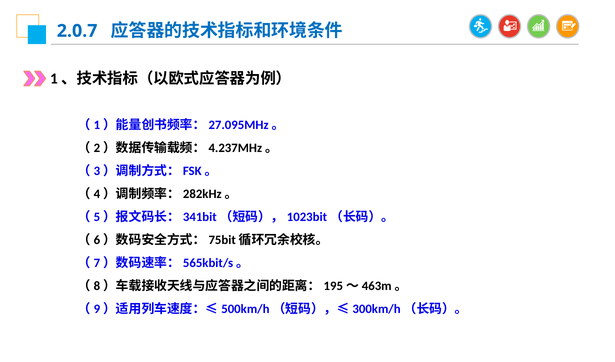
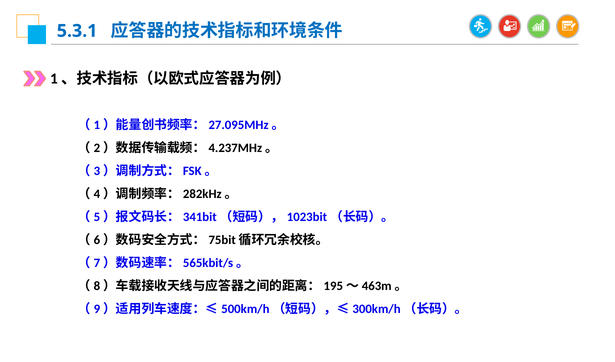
2.0.7: 2.0.7 -> 5.3.1 (77, 31)
